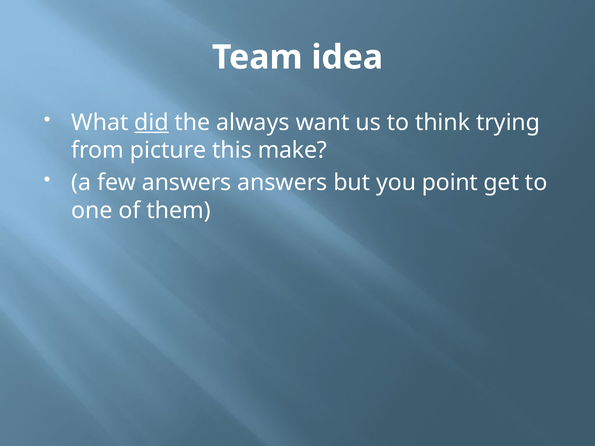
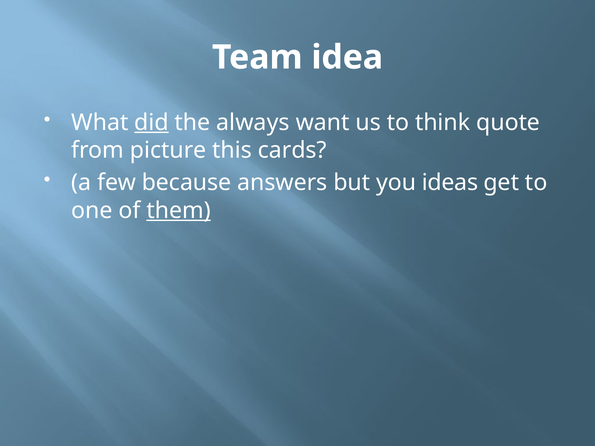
trying: trying -> quote (508, 123)
make: make -> cards (292, 150)
few answers: answers -> because (187, 183)
point: point -> ideas (450, 183)
them underline: none -> present (179, 211)
